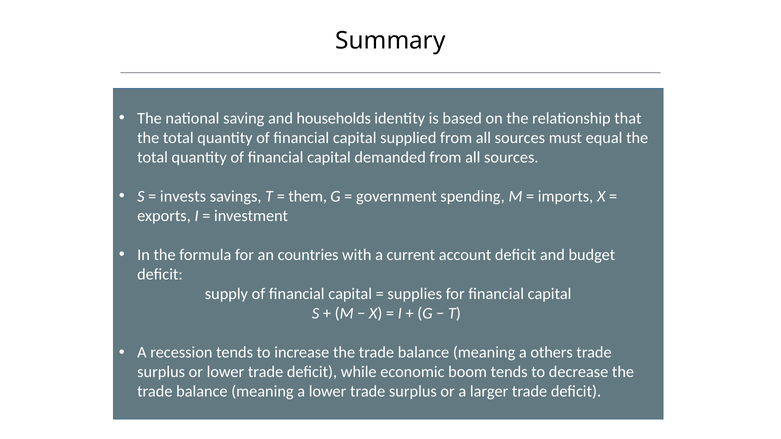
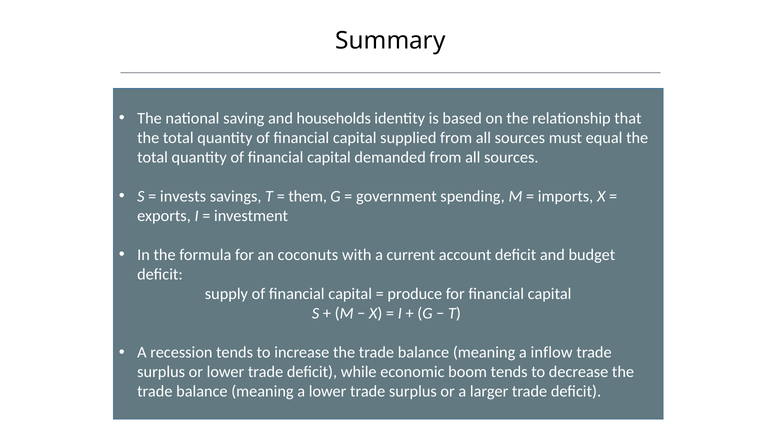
countries: countries -> coconuts (308, 255)
supplies: supplies -> produce (415, 294)
others: others -> inflow (552, 353)
